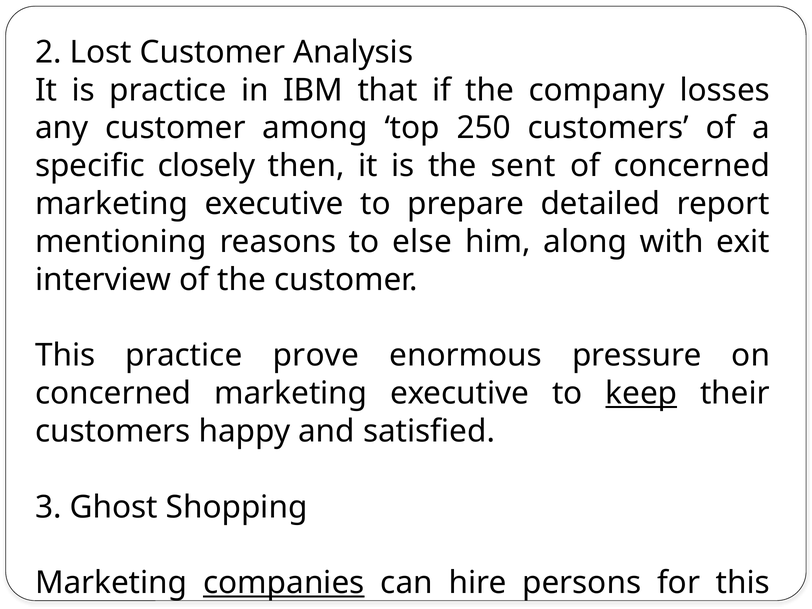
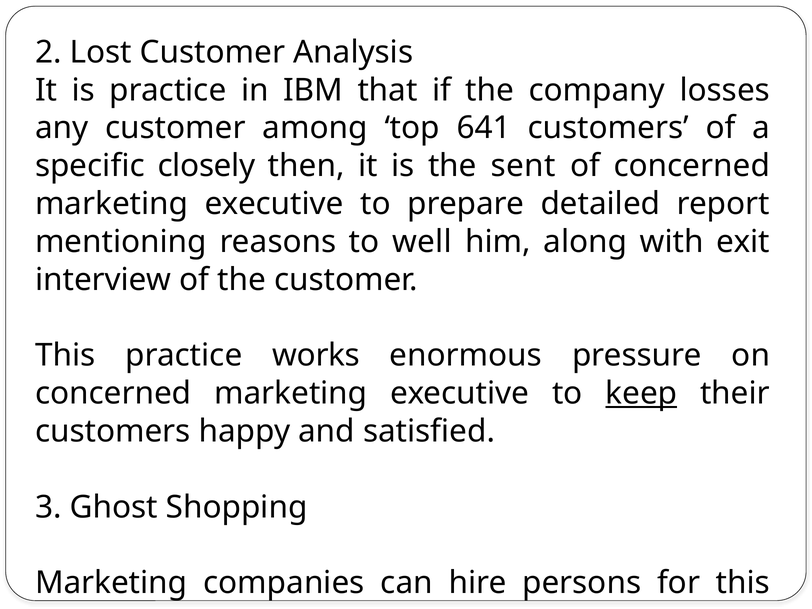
250: 250 -> 641 (484, 128)
else: else -> well (422, 242)
prove: prove -> works (316, 356)
companies underline: present -> none (284, 583)
